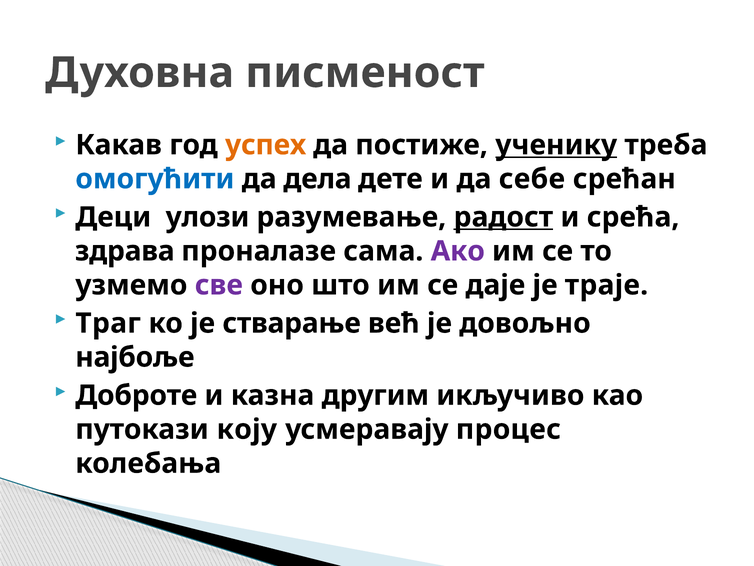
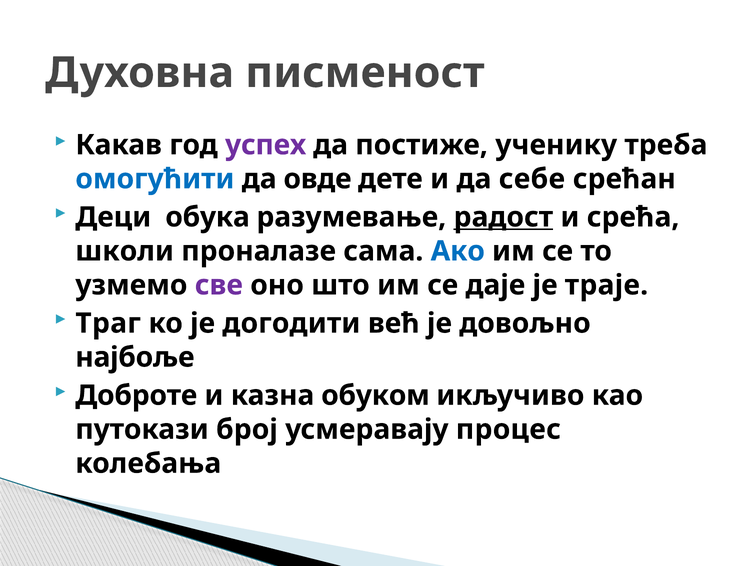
успех colour: orange -> purple (266, 145)
ученику underline: present -> none (556, 145)
дела: дела -> овде (317, 179)
улози: улози -> обука (208, 217)
здрава: здрава -> школи (125, 251)
Ако colour: purple -> blue (458, 251)
стварање: стварање -> догодити (291, 323)
другим: другим -> обуком (375, 395)
коју: коју -> број (247, 429)
